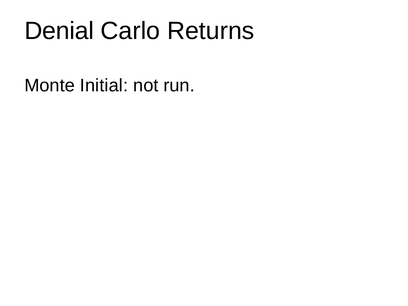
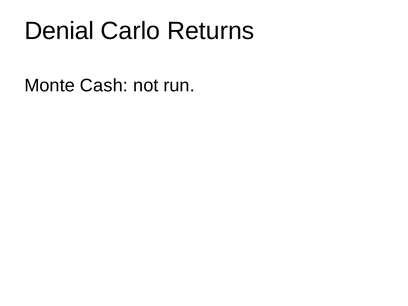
Initial: Initial -> Cash (104, 86)
